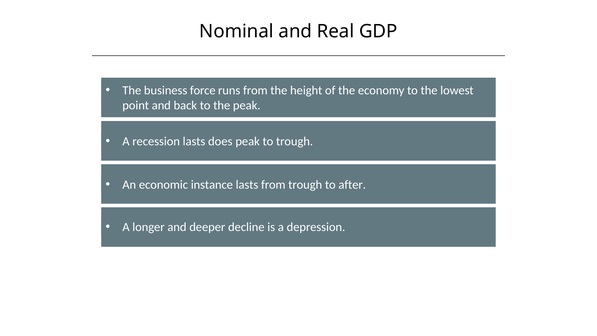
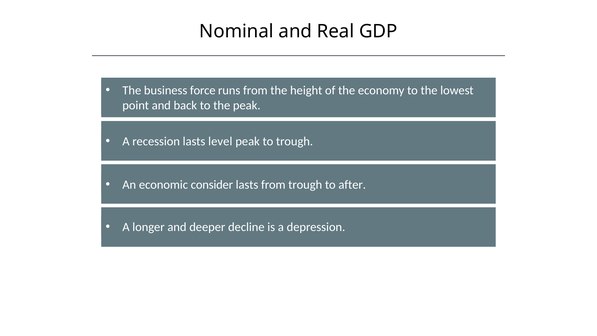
does: does -> level (220, 141)
instance: instance -> consider (212, 185)
